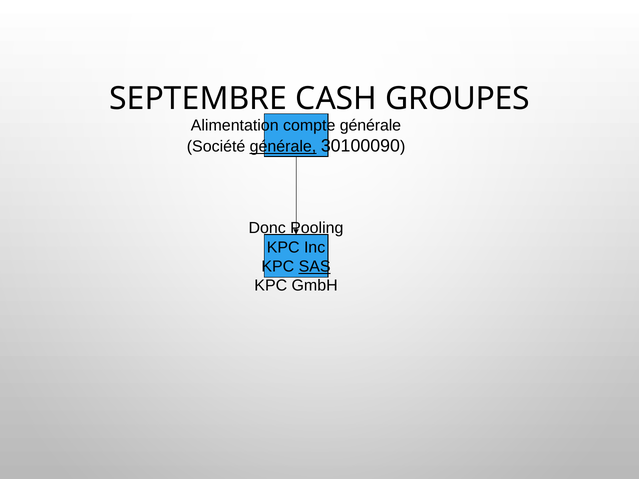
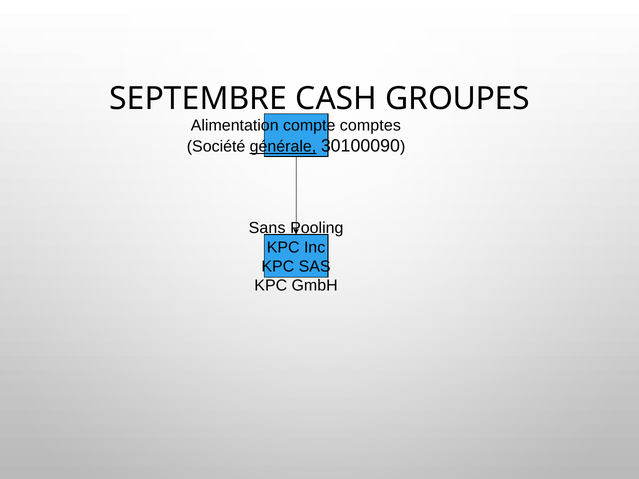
compte générale: générale -> comptes (370, 126)
Donc: Donc -> Sans (267, 228)
SAS underline: present -> none (315, 267)
